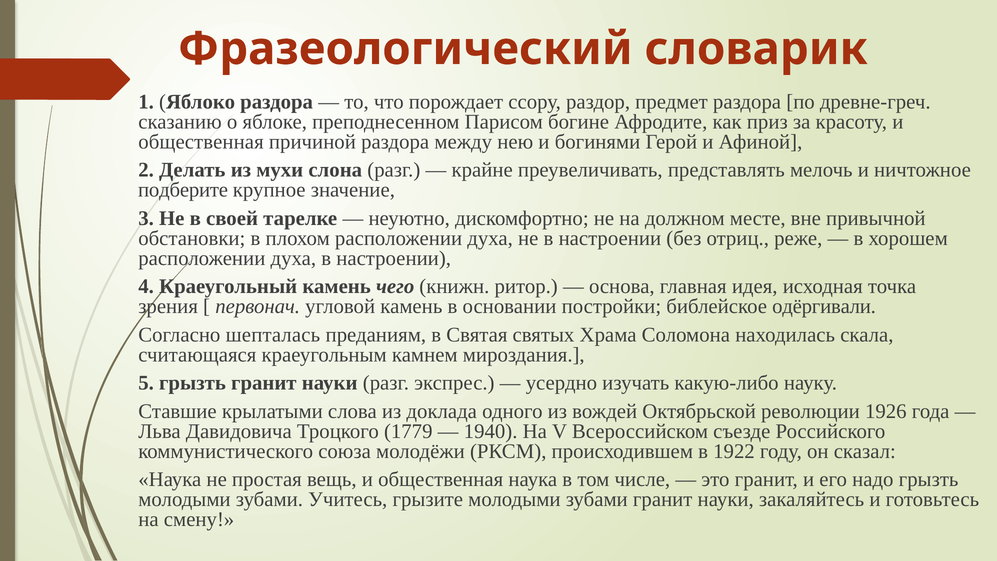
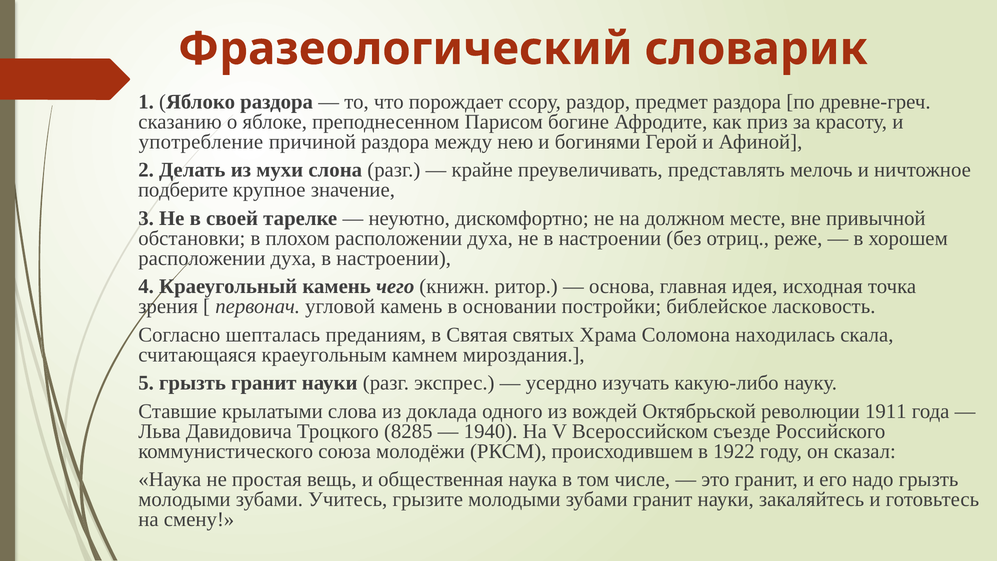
общественная: общественная -> употребление (201, 142)
одёргивали: одёргивали -> ласковость (824, 306)
1926: 1926 -> 1911 (886, 411)
1779: 1779 -> 8285 (408, 431)
